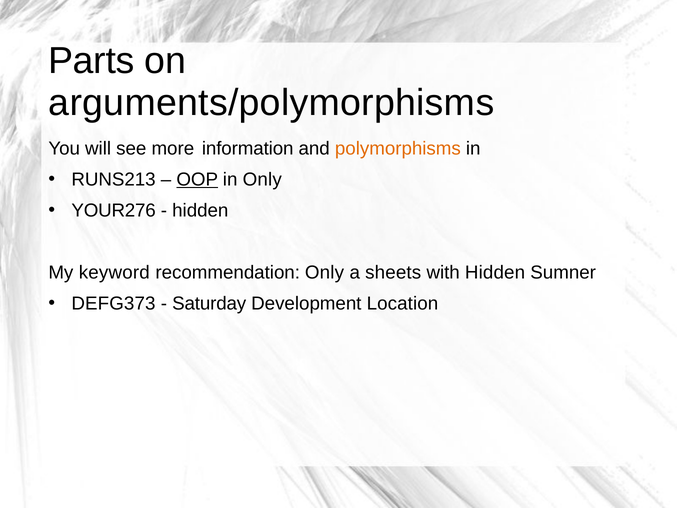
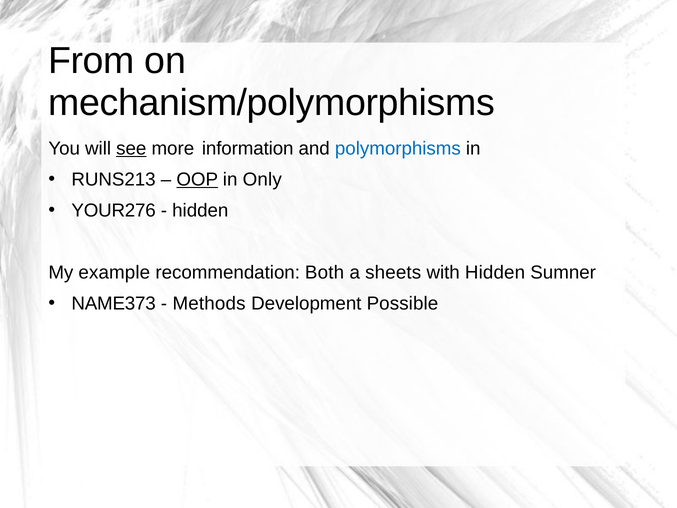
Parts: Parts -> From (91, 61)
arguments/polymorphisms: arguments/polymorphisms -> mechanism/polymorphisms (272, 103)
see underline: none -> present (131, 148)
polymorphisms colour: orange -> blue (398, 148)
keyword: keyword -> example (114, 272)
recommendation Only: Only -> Both (325, 272)
DEFG373: DEFG373 -> NAME373 (114, 303)
Saturday: Saturday -> Methods (209, 303)
Location: Location -> Possible (402, 303)
